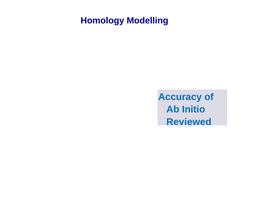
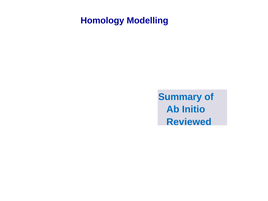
Accuracy: Accuracy -> Summary (180, 97)
